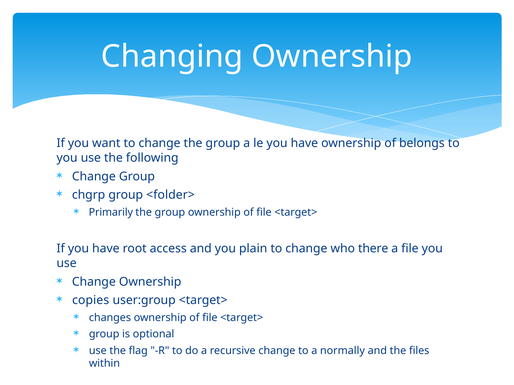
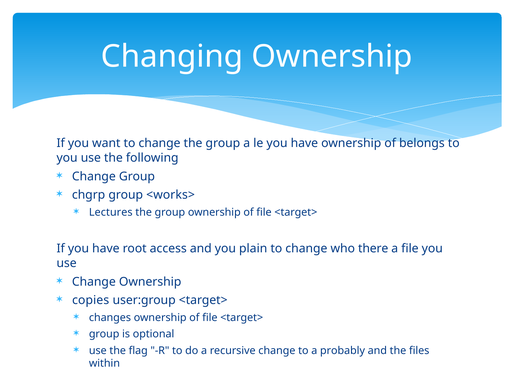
<folder>: <folder> -> <works> (171, 195)
Primarily: Primarily -> Lectures (111, 213)
normally: normally -> probably (342, 351)
